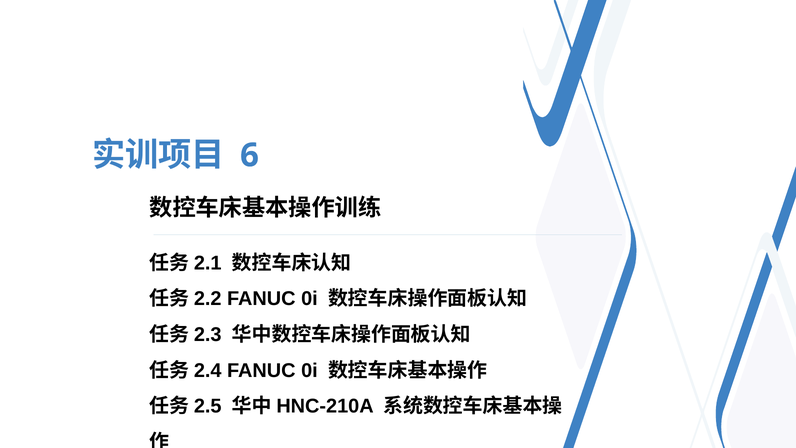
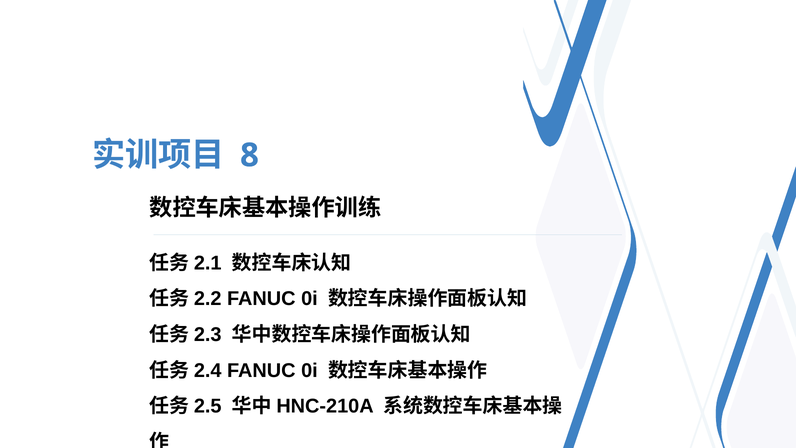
6: 6 -> 8 (249, 155)
